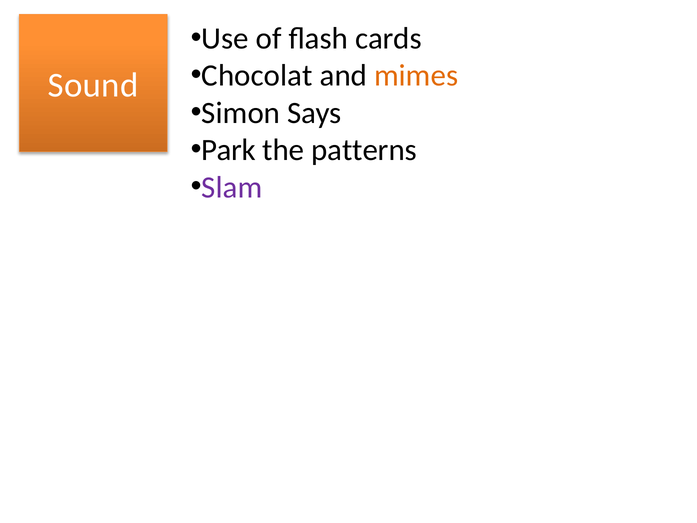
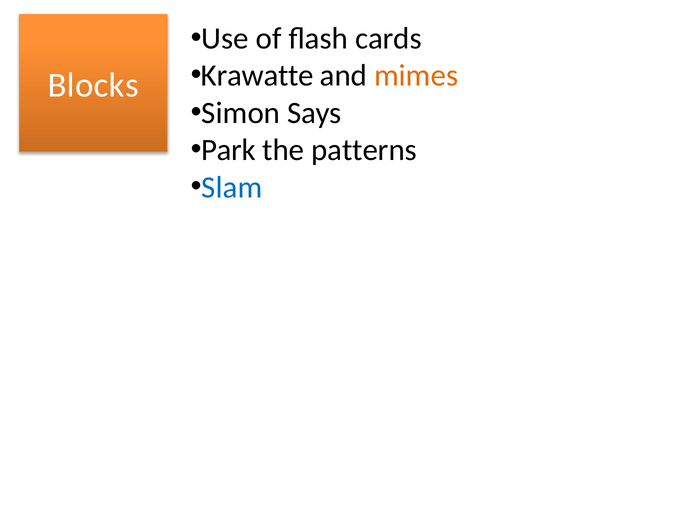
Chocolat: Chocolat -> Krawatte (257, 76)
Sound: Sound -> Blocks (93, 85)
Slam colour: purple -> blue (232, 187)
